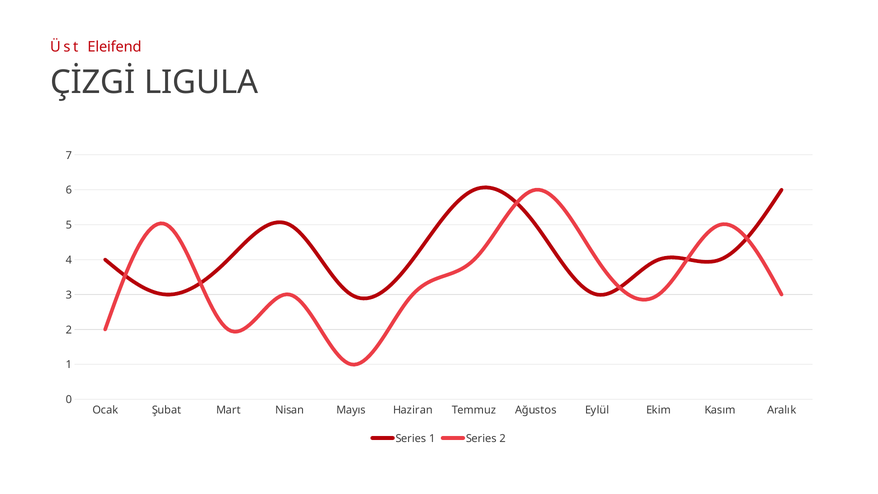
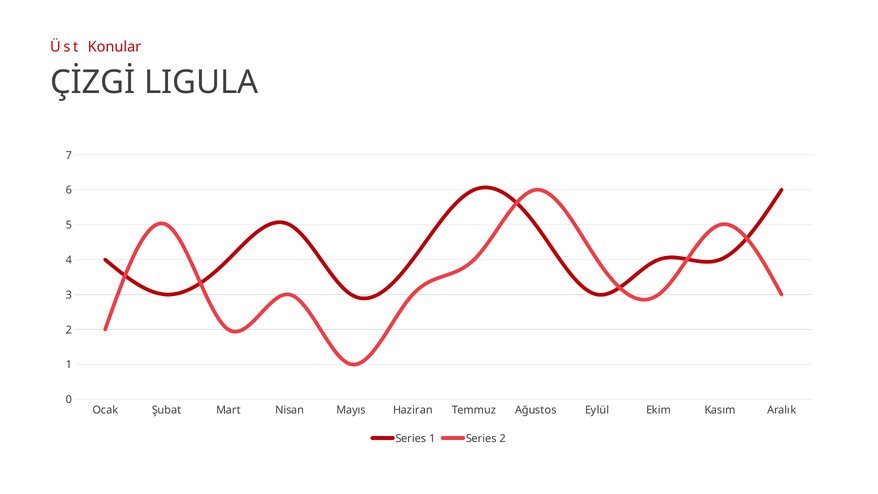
Eleifend: Eleifend -> Konular (114, 47)
